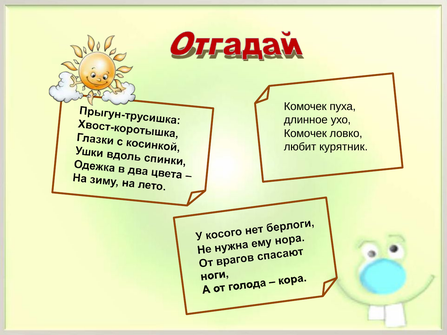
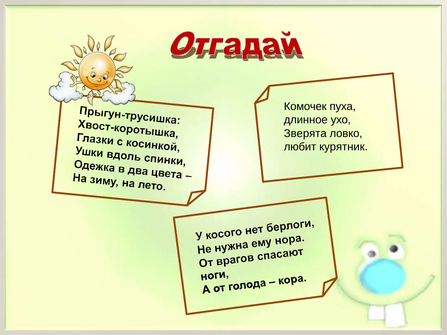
Комочек: Комочек -> Зверята (305, 133)
